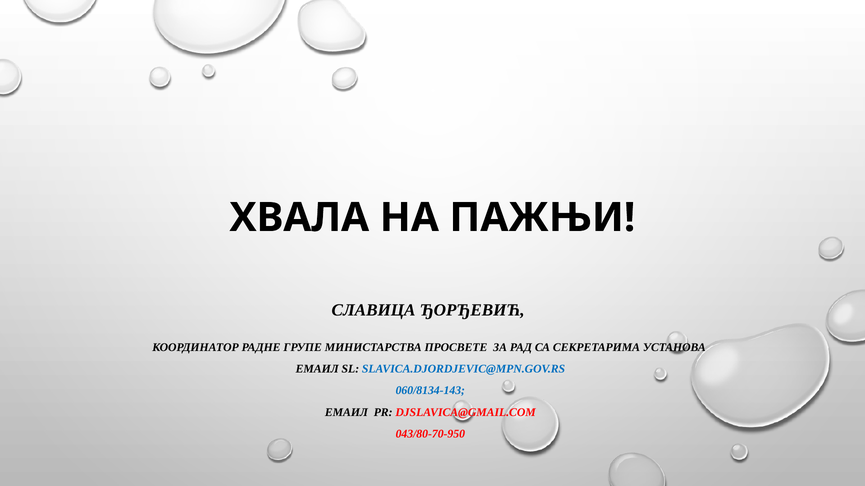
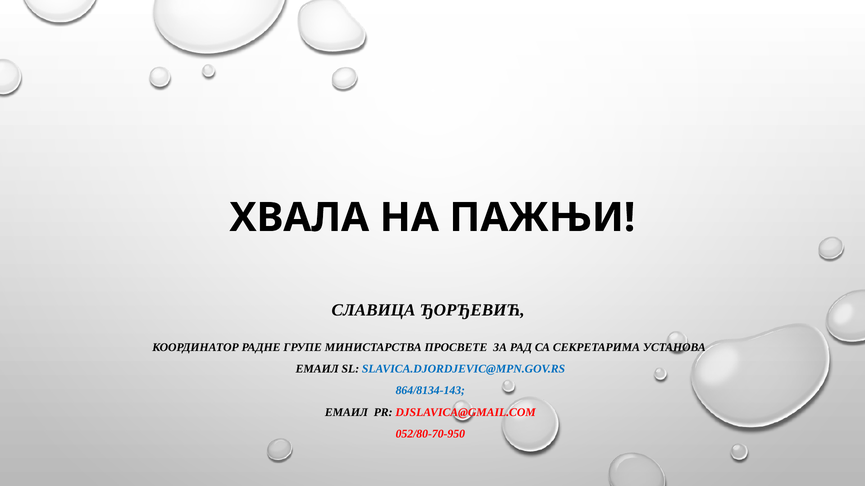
060/8134-143: 060/8134-143 -> 864/8134-143 (430, 391)
043/80-70-950: 043/80-70-950 -> 052/80-70-950 (430, 434)
